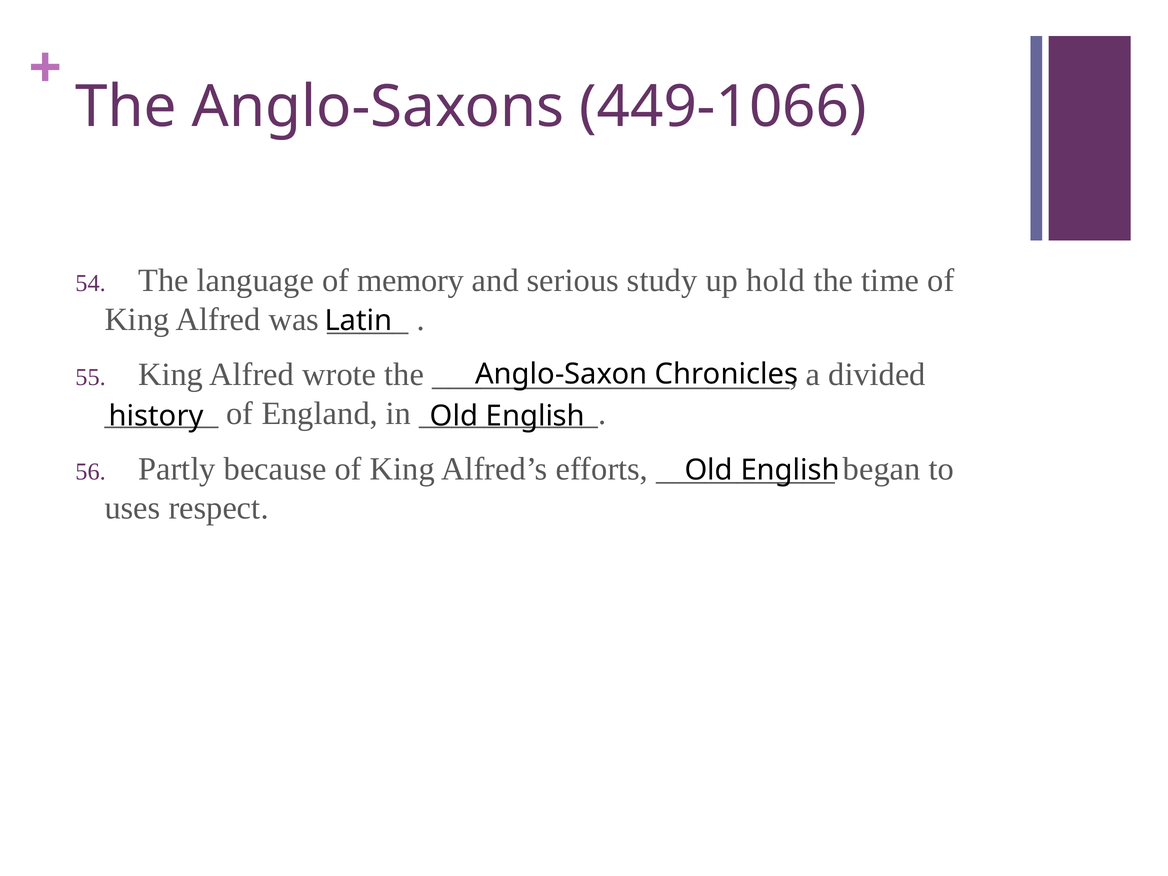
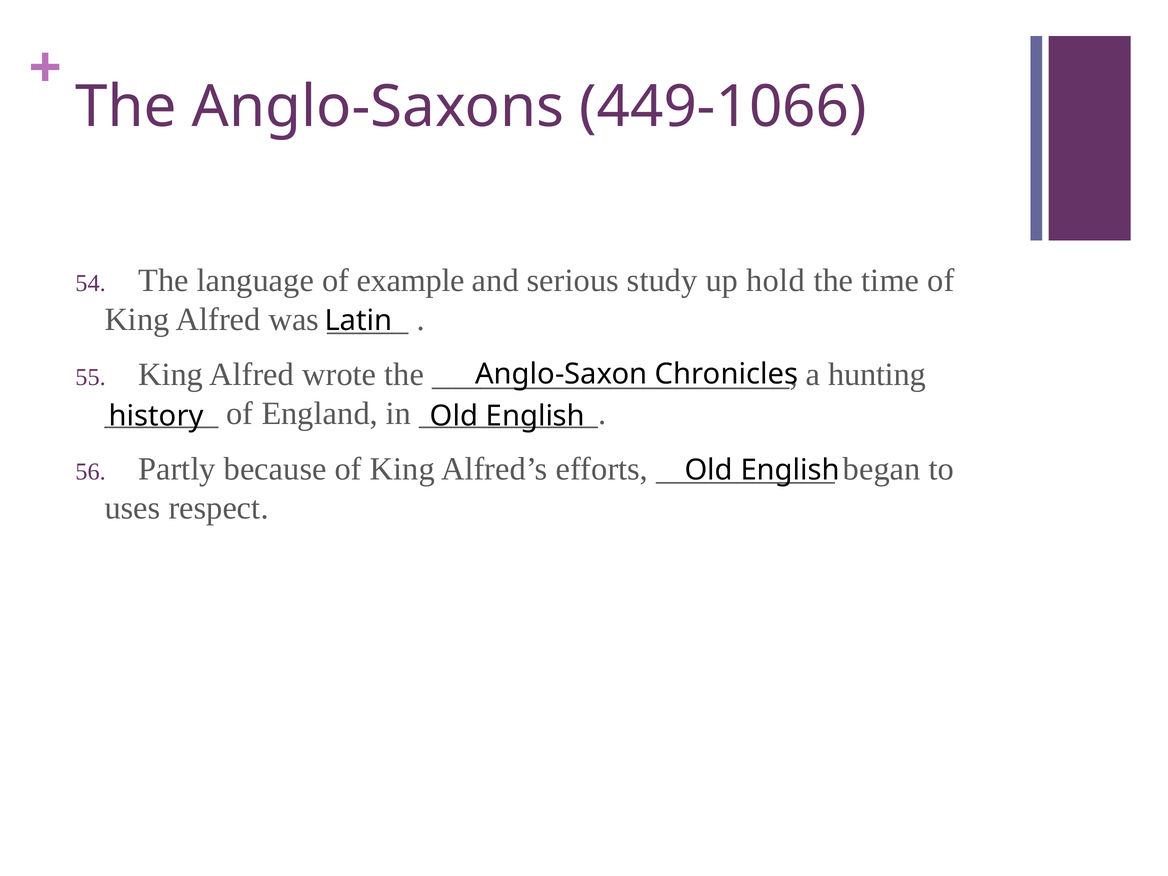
memory: memory -> example (411, 281)
divided: divided -> hunting (877, 375)
